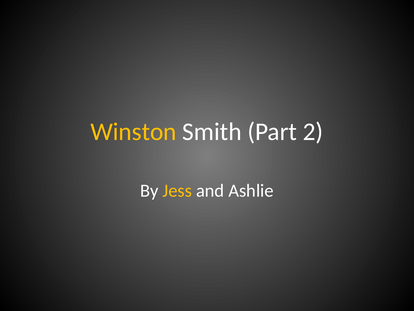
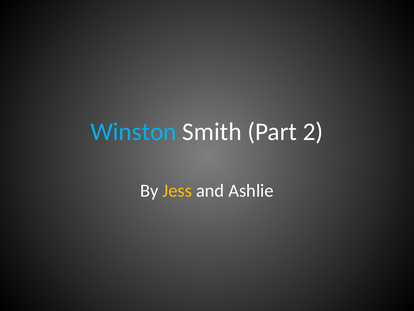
Winston colour: yellow -> light blue (134, 131)
